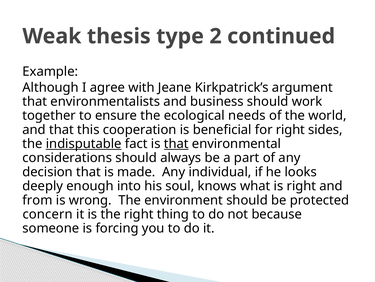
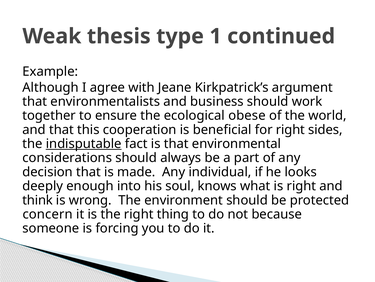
2: 2 -> 1 (216, 36)
needs: needs -> obese (247, 115)
that underline: present -> none (176, 143)
from: from -> think (38, 200)
